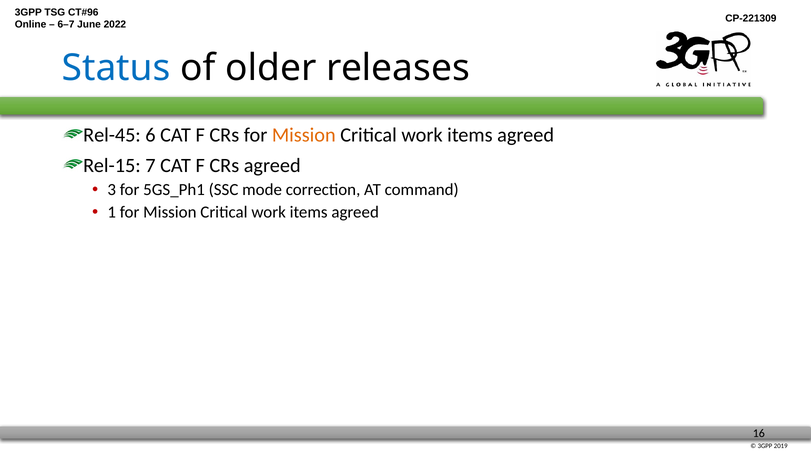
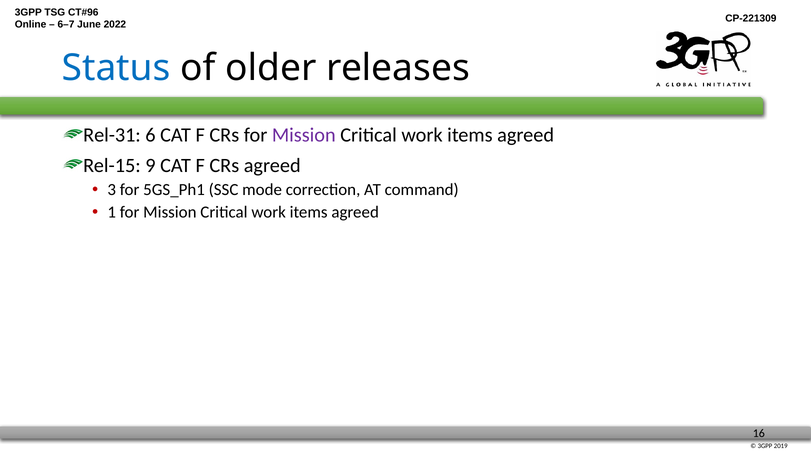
Rel-45: Rel-45 -> Rel-31 (112, 135)
Mission colour: orange -> purple (304, 135)
7: 7 -> 9 (150, 166)
